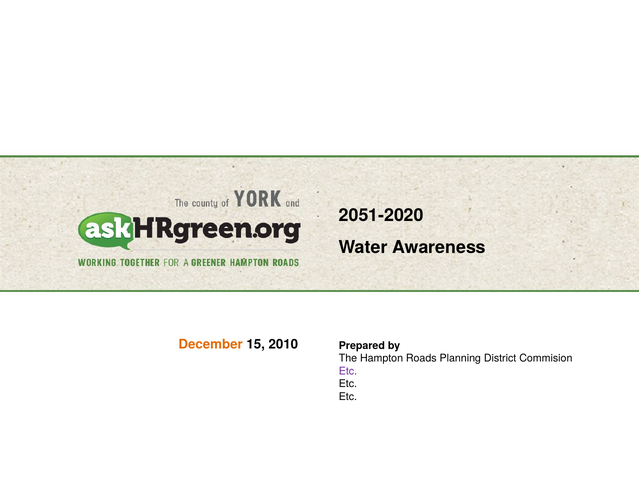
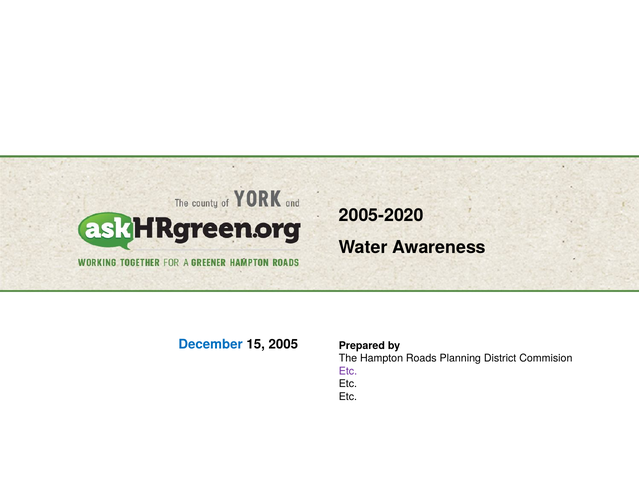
2051-2020: 2051-2020 -> 2005-2020 (381, 216)
December colour: orange -> blue (211, 345)
2010: 2010 -> 2005 (283, 345)
